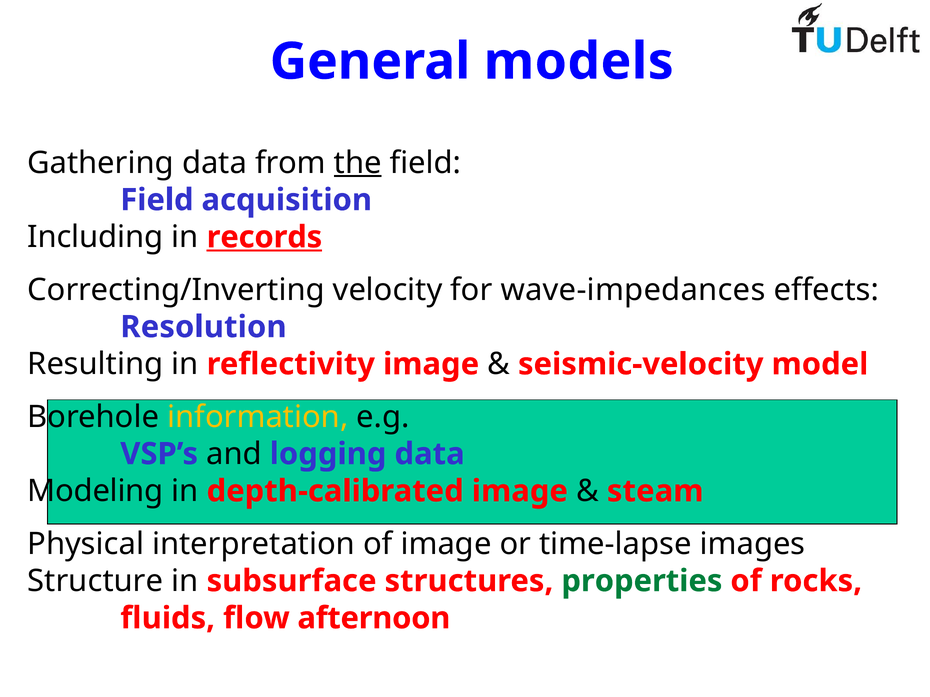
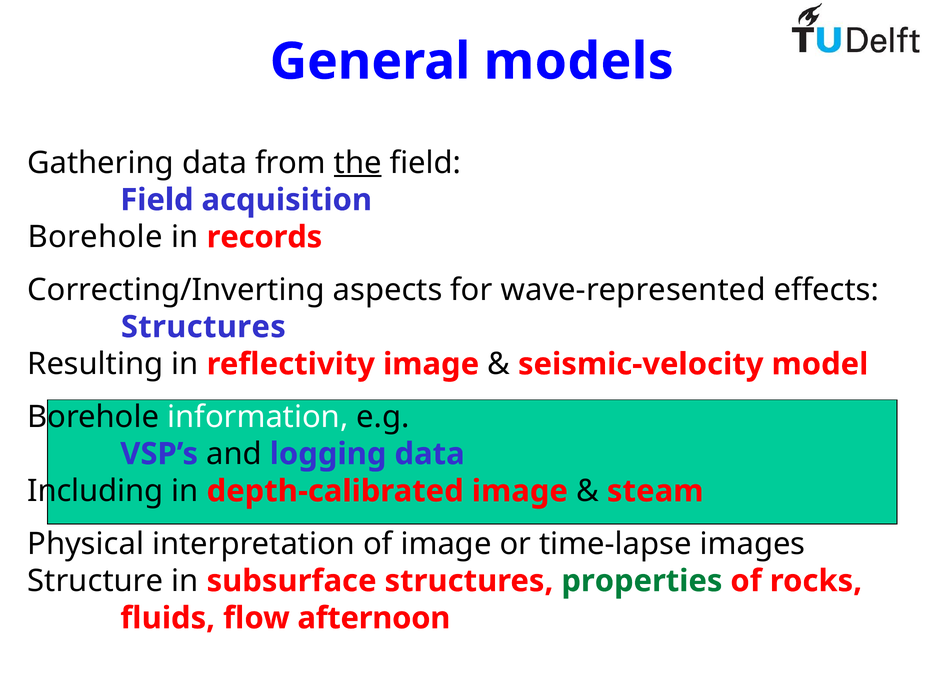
Including: Including -> Borehole (95, 237)
records underline: present -> none (264, 237)
velocity: velocity -> aspects (388, 290)
wave-impedances: wave-impedances -> wave-represented (633, 290)
Resolution: Resolution -> Structures (203, 327)
information colour: yellow -> white (258, 417)
Modeling: Modeling -> Including (95, 491)
